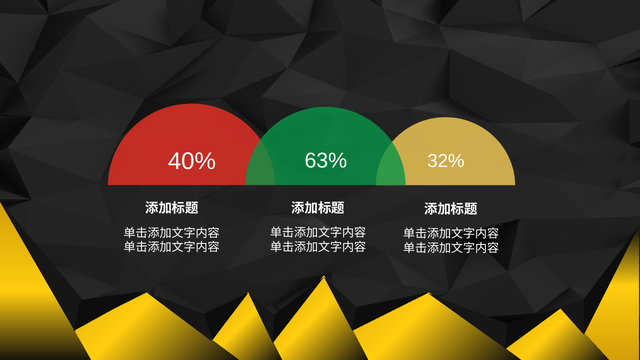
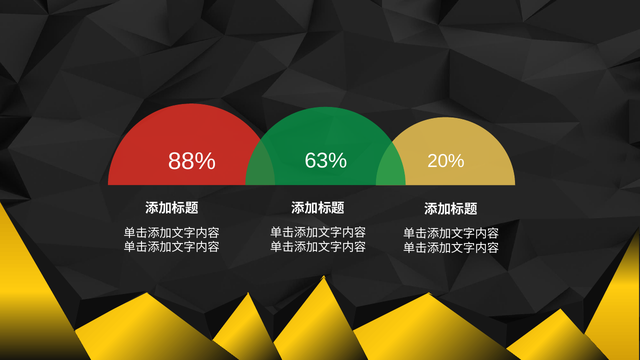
40%: 40% -> 88% (192, 161)
32%: 32% -> 20% (446, 161)
